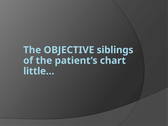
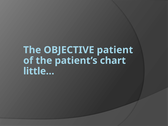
siblings: siblings -> patient (115, 50)
